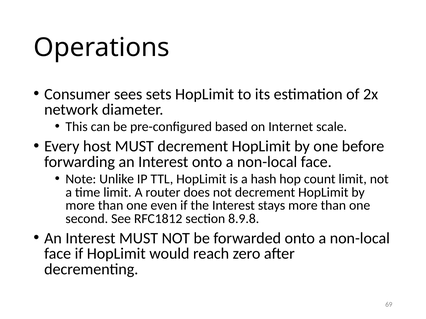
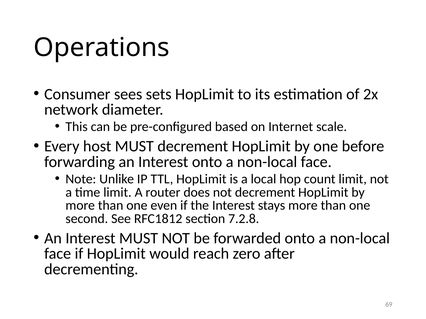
hash: hash -> local (264, 179)
8.9.8: 8.9.8 -> 7.2.8 (244, 219)
